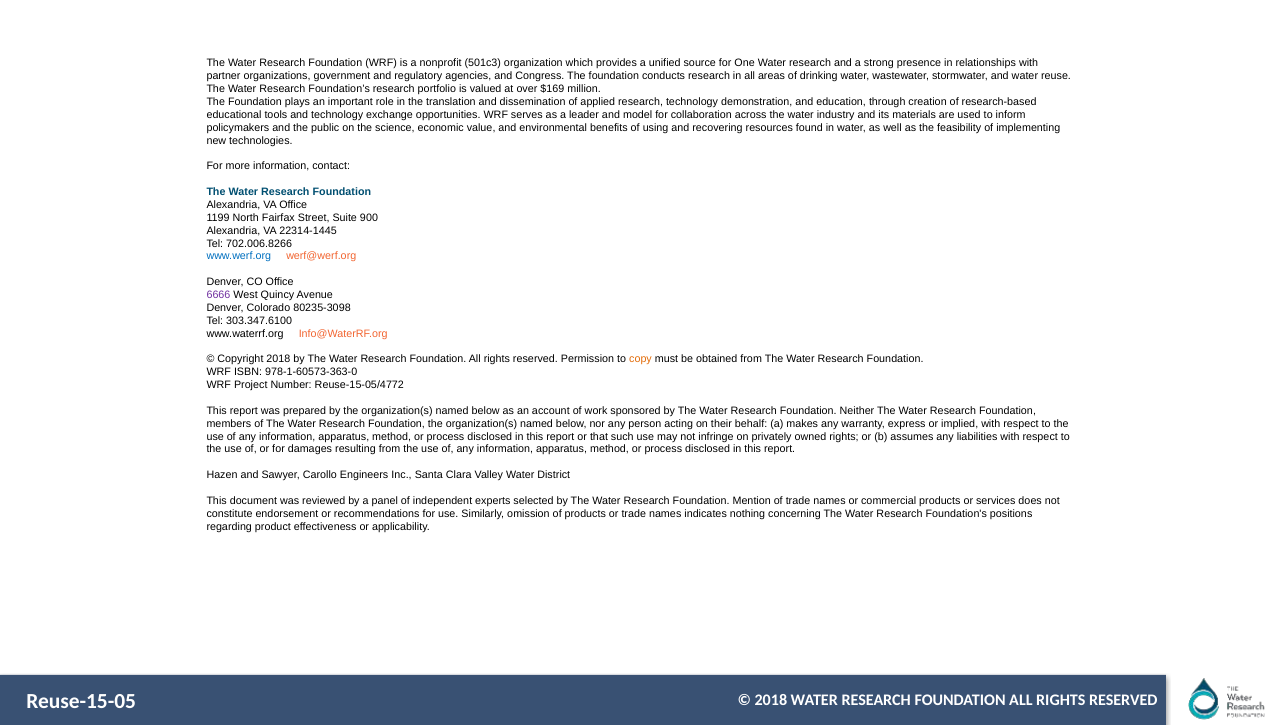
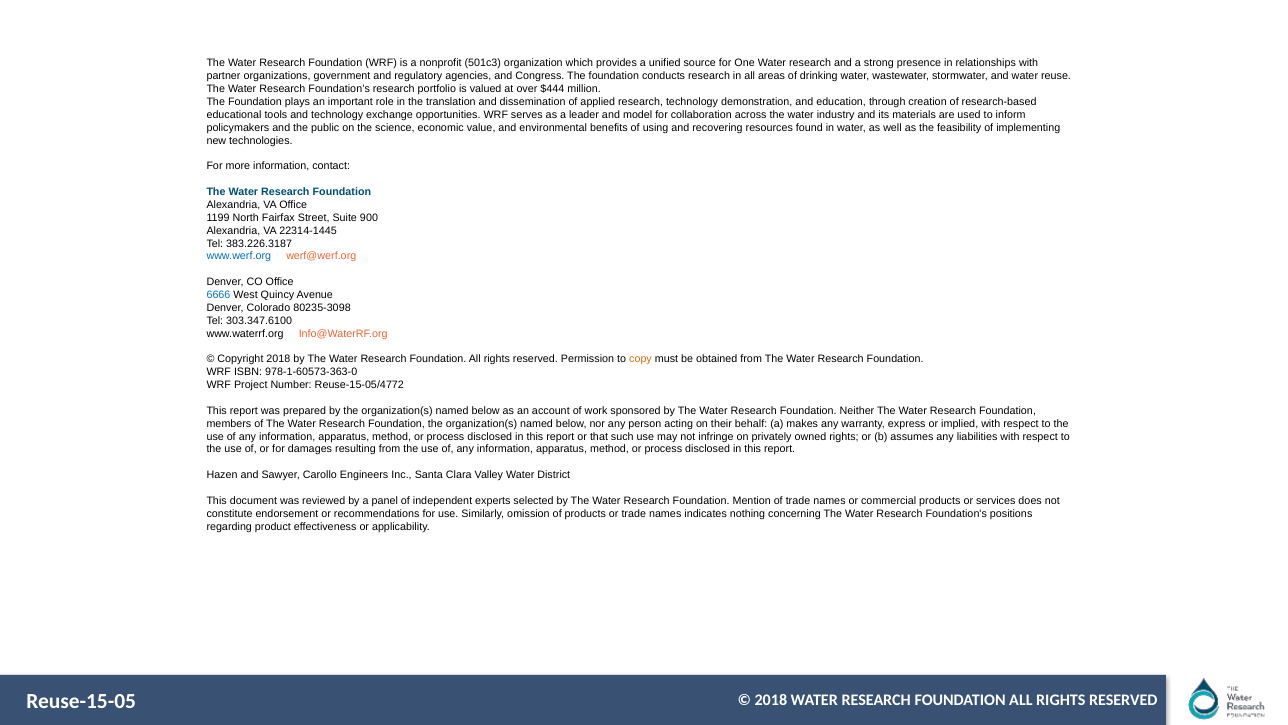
$169: $169 -> $444 (552, 89)
702.006.8266: 702.006.8266 -> 383.226.3187 (259, 243)
6666 colour: purple -> blue (218, 295)
